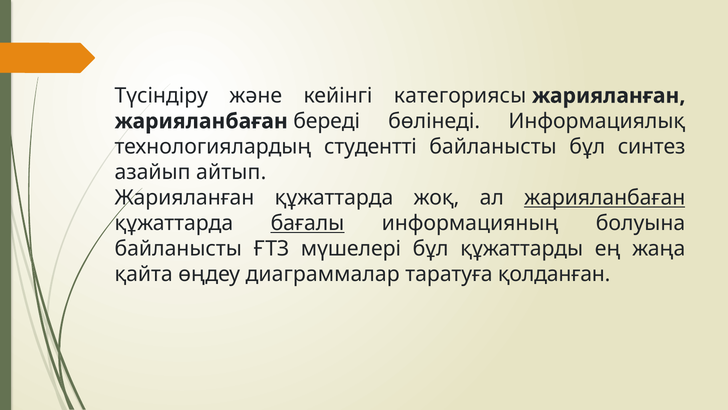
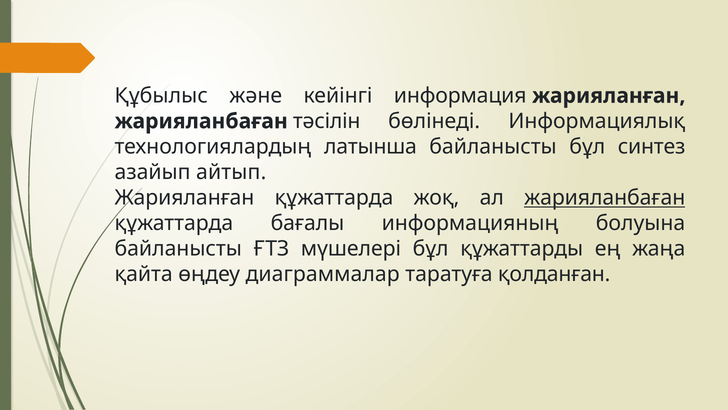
Түсіндіру: Түсіндіру -> Құбылыс (161, 96)
категориясы: категориясы -> информация (460, 96)
береді: береді -> тәсілін (327, 121)
студентті: студентті -> латынша (370, 147)
бағалы underline: present -> none (307, 223)
